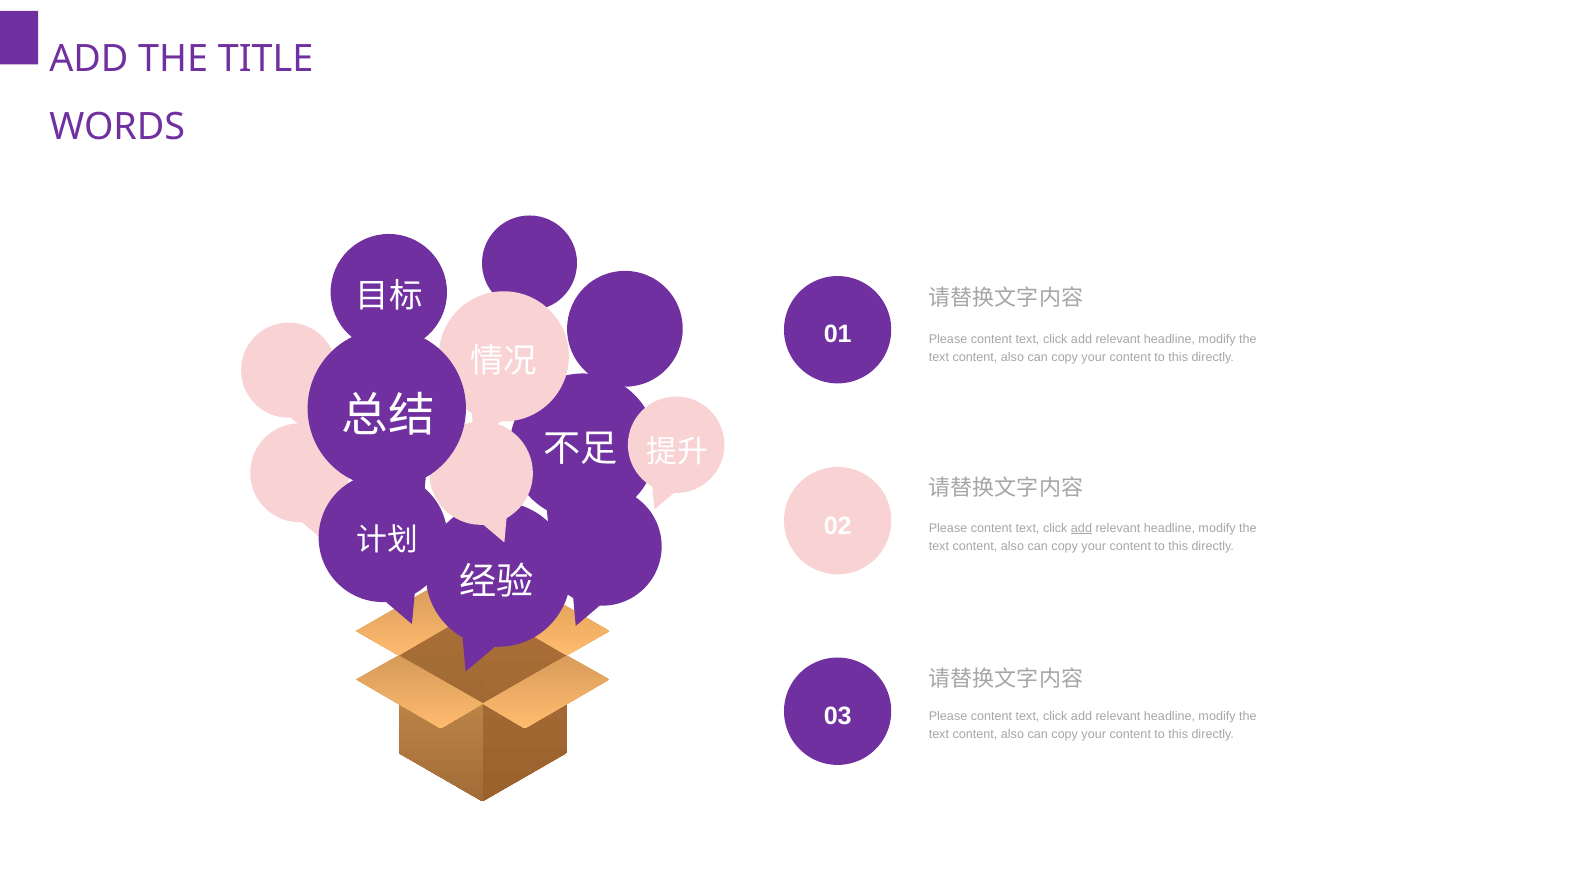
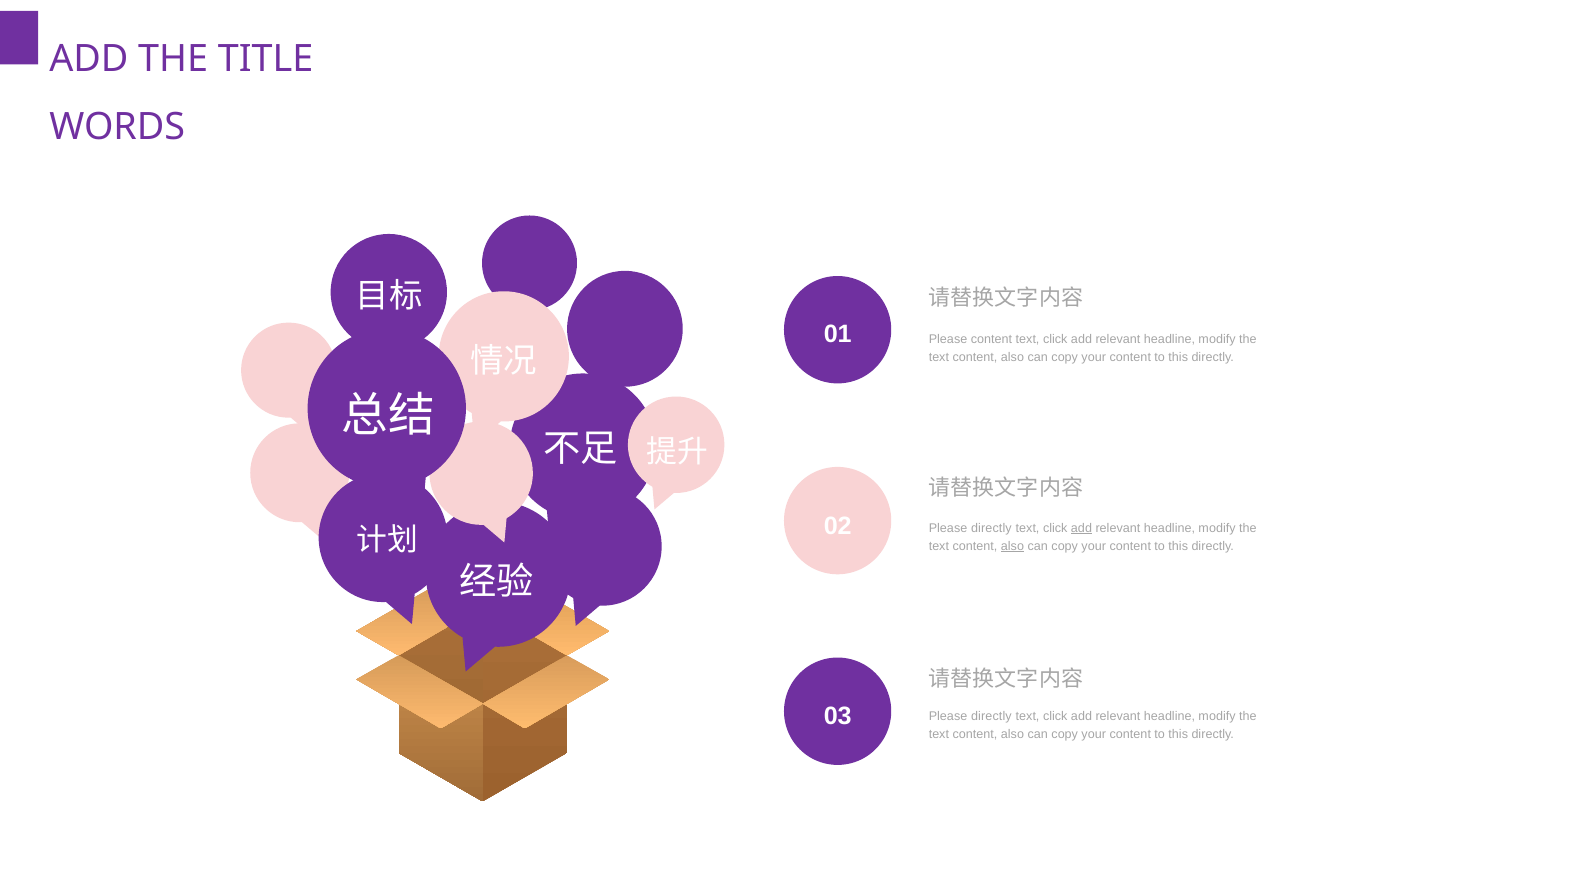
content: content -> directly (991, 528)
also underline: none -> present (1012, 546)
content: content -> directly (991, 717)
